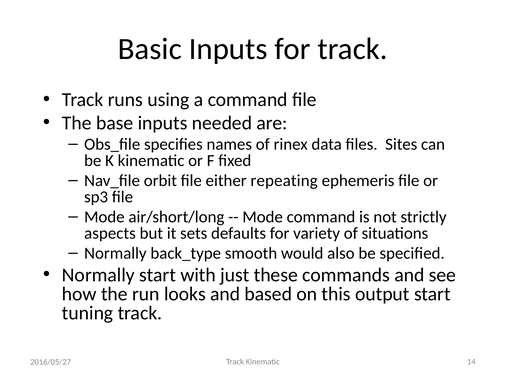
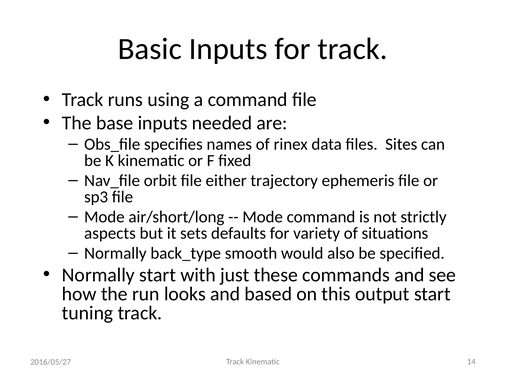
repeating: repeating -> trajectory (284, 181)
